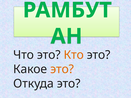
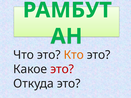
это colour: orange -> red (62, 69)
